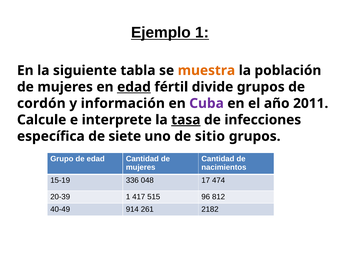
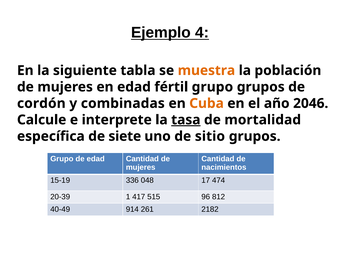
Ejemplo 1: 1 -> 4 (202, 33)
edad underline: present -> none (134, 87)
fértil divide: divide -> grupo (212, 87)
información: información -> combinadas (123, 103)
Cuba colour: purple -> orange (207, 103)
2011: 2011 -> 2046 (311, 103)
infecciones: infecciones -> mortalidad (263, 120)
